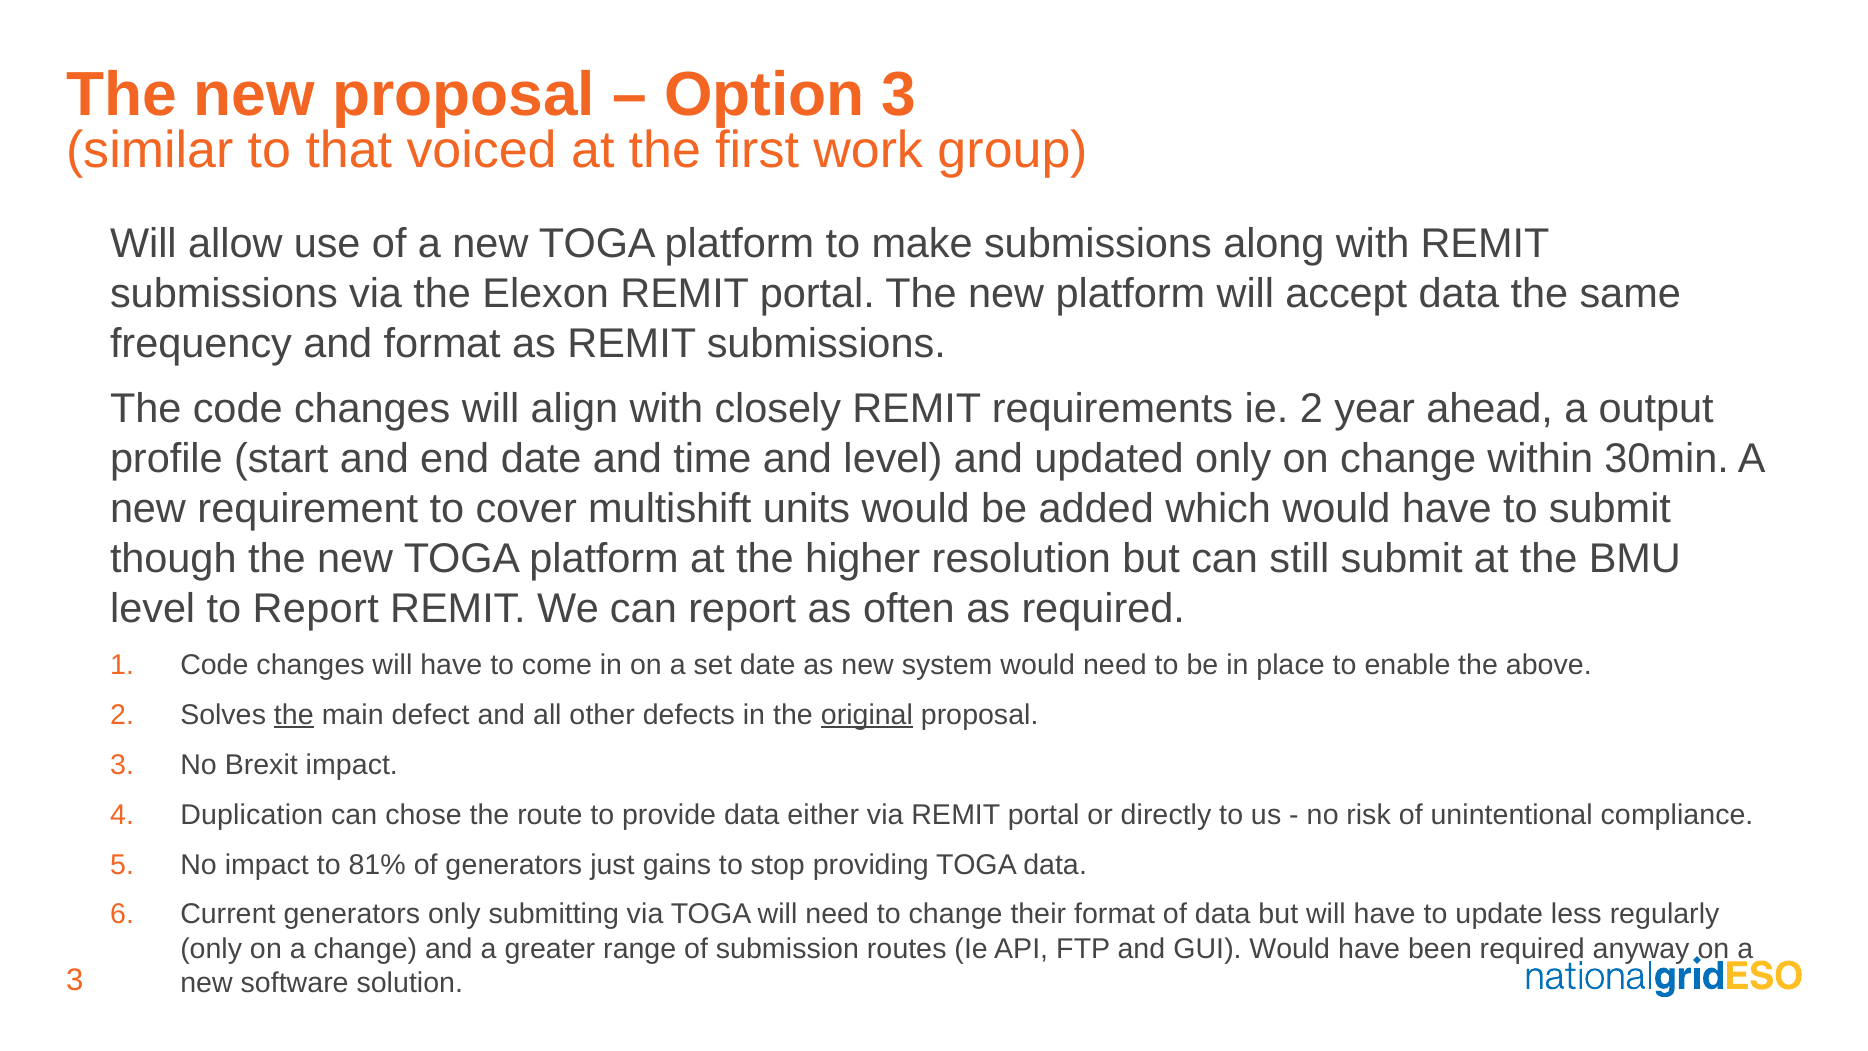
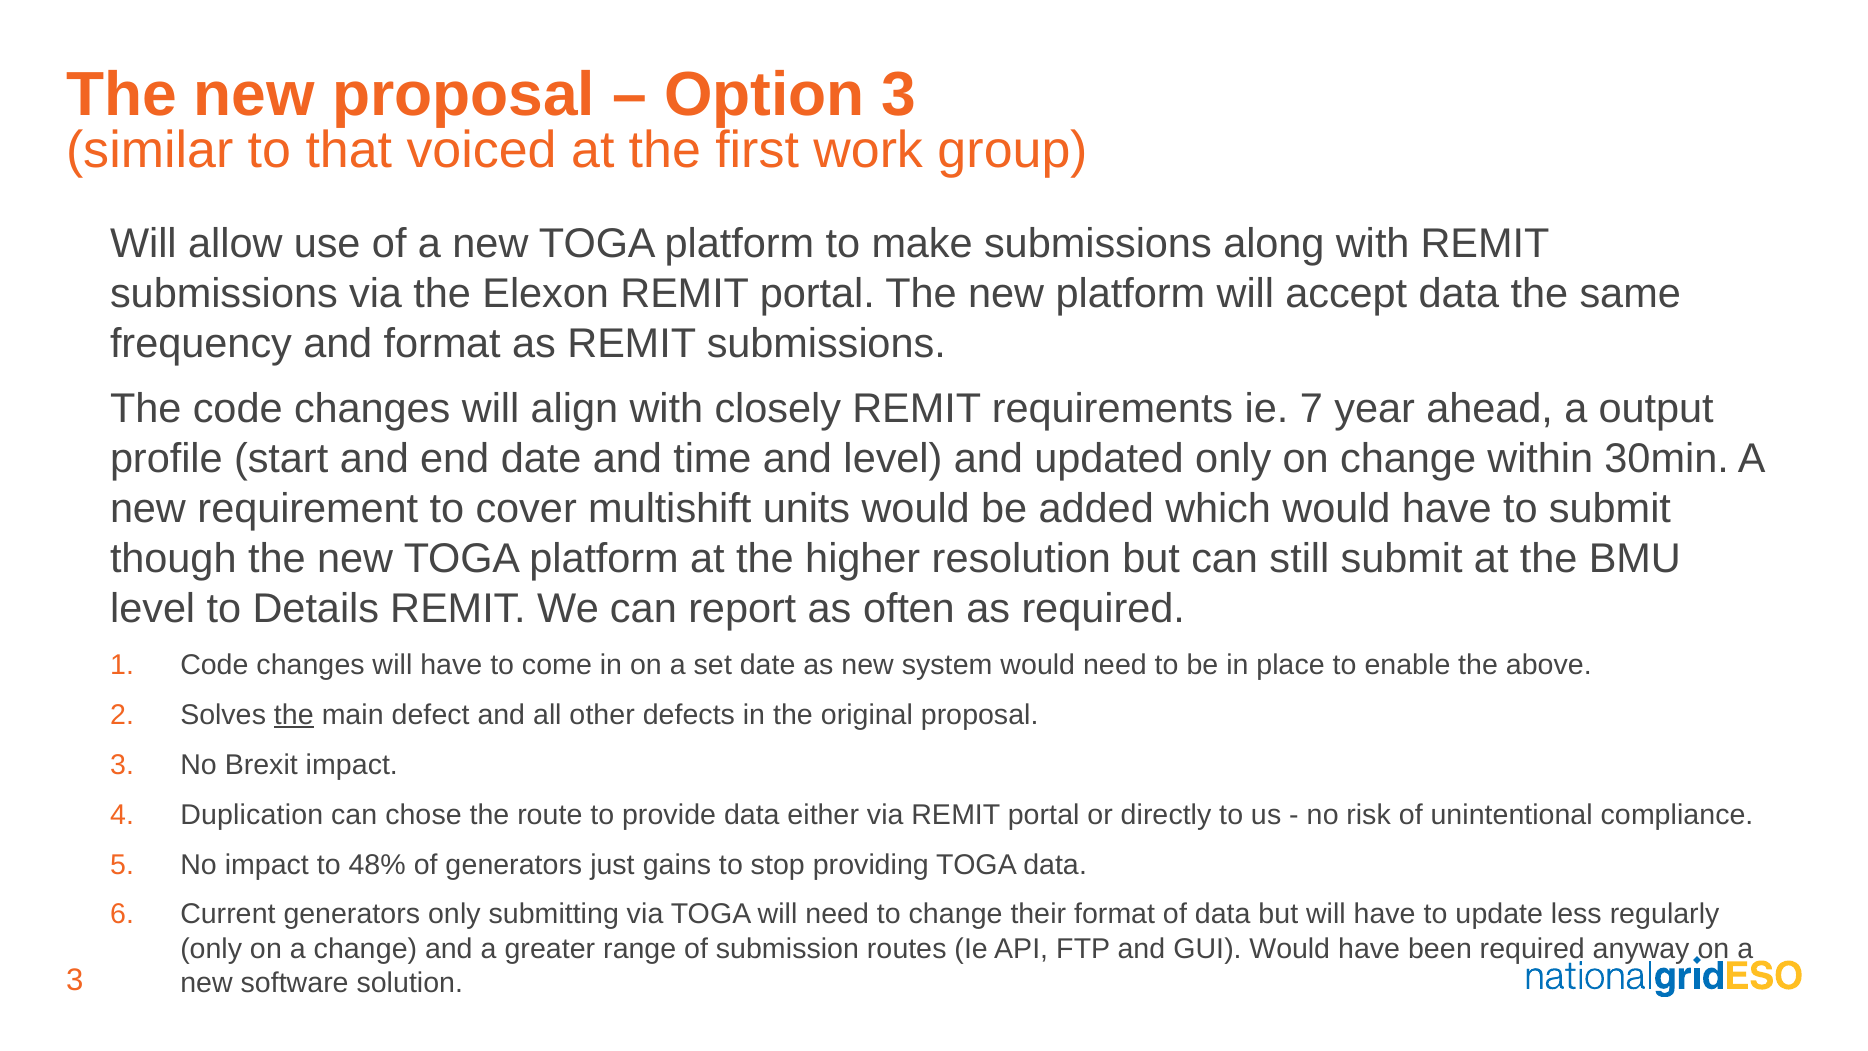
ie 2: 2 -> 7 (1311, 409)
to Report: Report -> Details (316, 608)
original underline: present -> none (867, 715)
81%: 81% -> 48% (377, 864)
